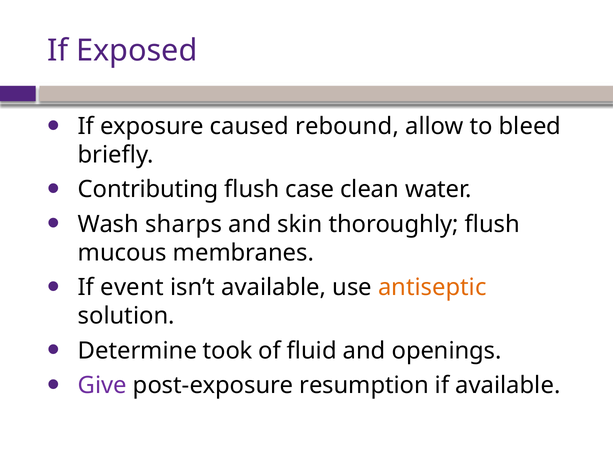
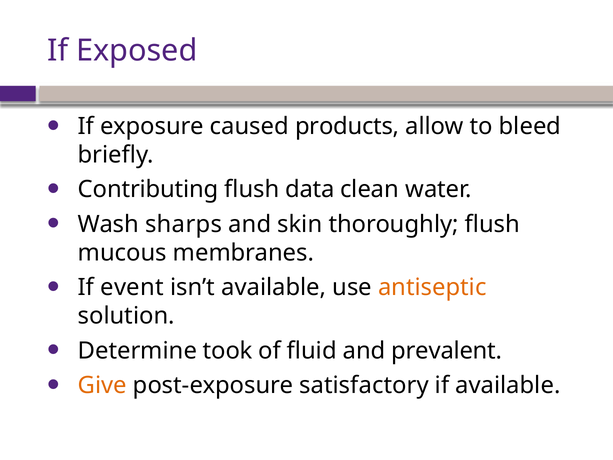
rebound: rebound -> products (347, 126)
case: case -> data (310, 190)
openings: openings -> prevalent (447, 351)
Give colour: purple -> orange (102, 385)
resumption: resumption -> satisfactory (364, 385)
